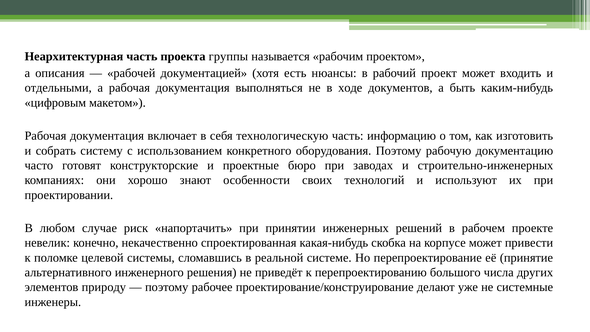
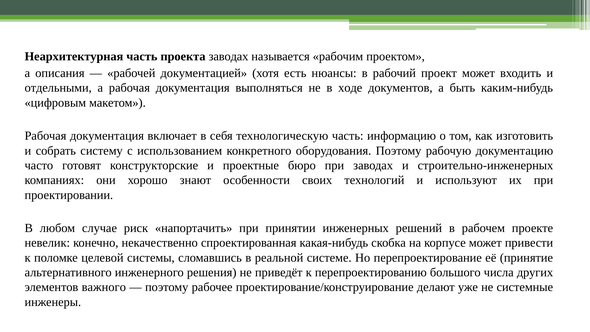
проекта группы: группы -> заводах (228, 57)
природу: природу -> важного (104, 287)
